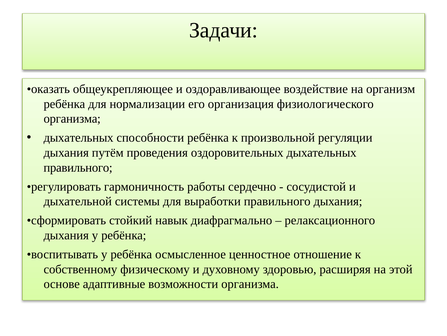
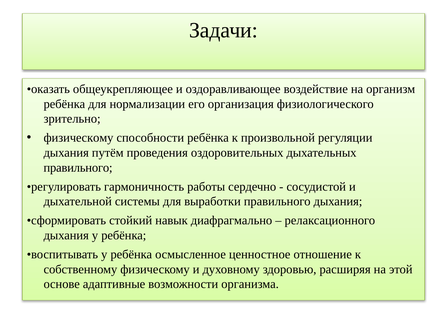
организма: организма -> зрительно (72, 119)
дыхательных: дыхательных -> физическому (78, 137)
